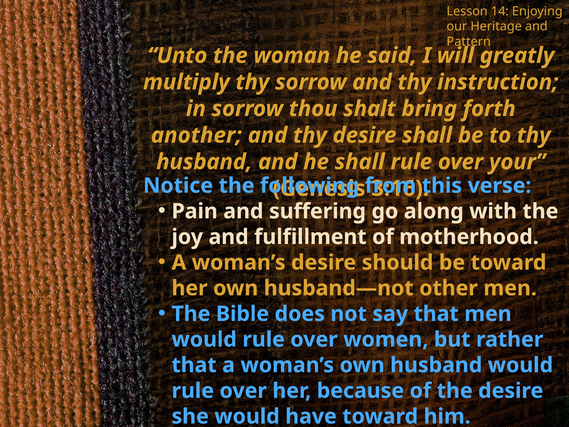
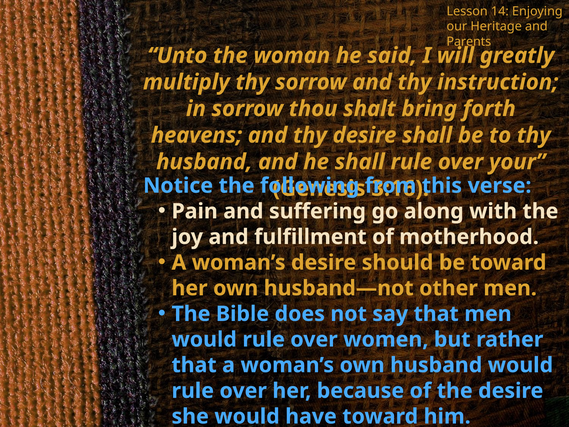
Pattern: Pattern -> Parents (469, 42)
another: another -> heavens (197, 135)
